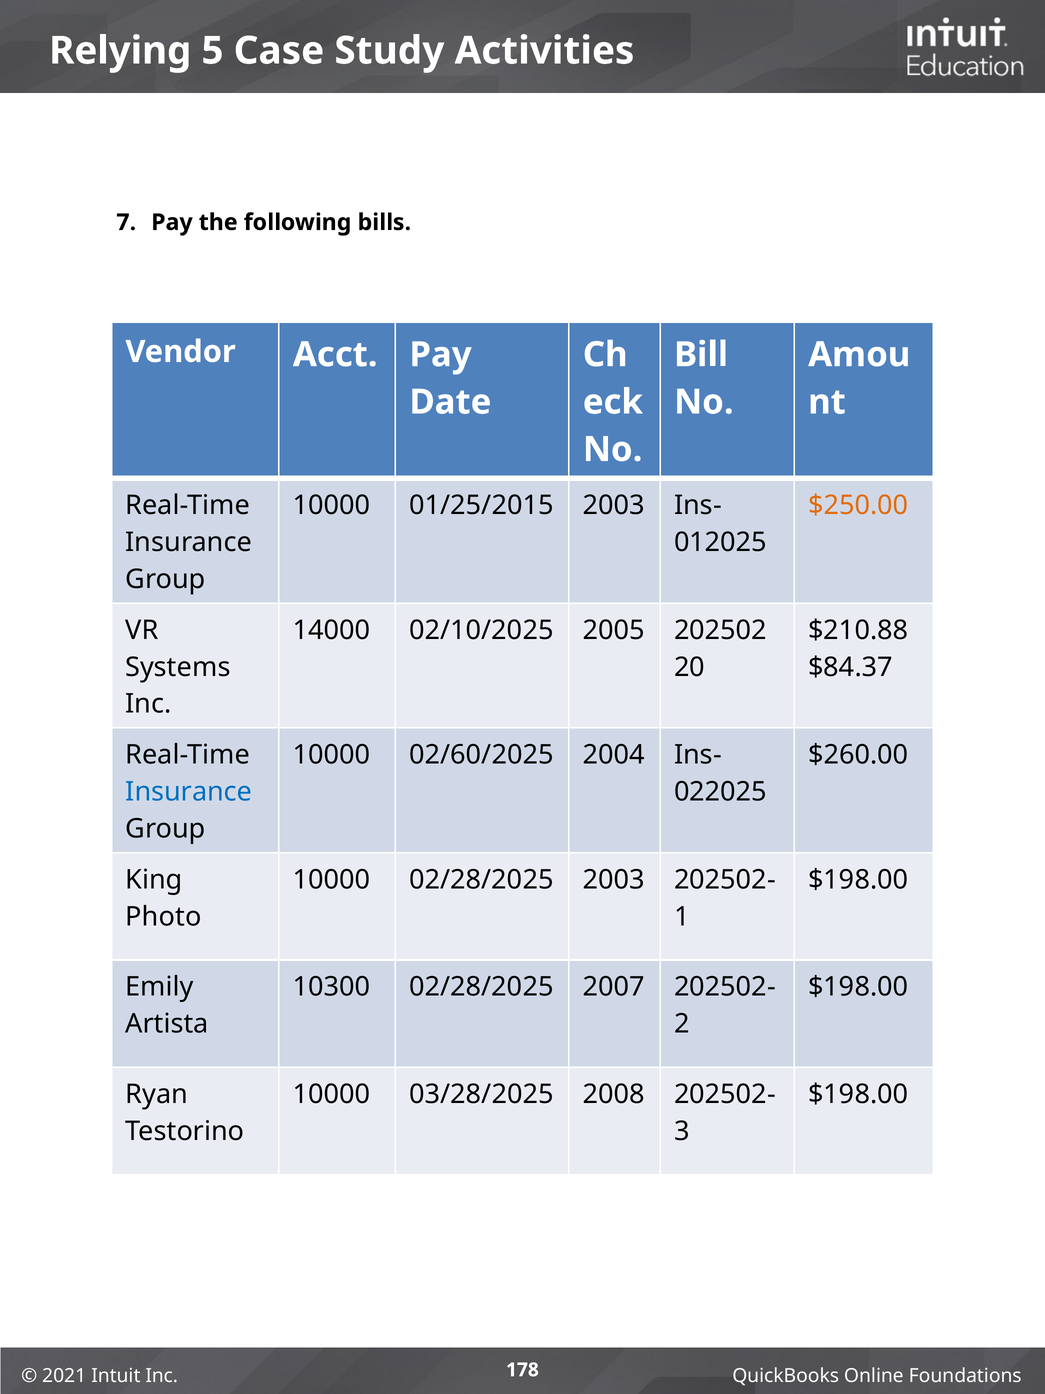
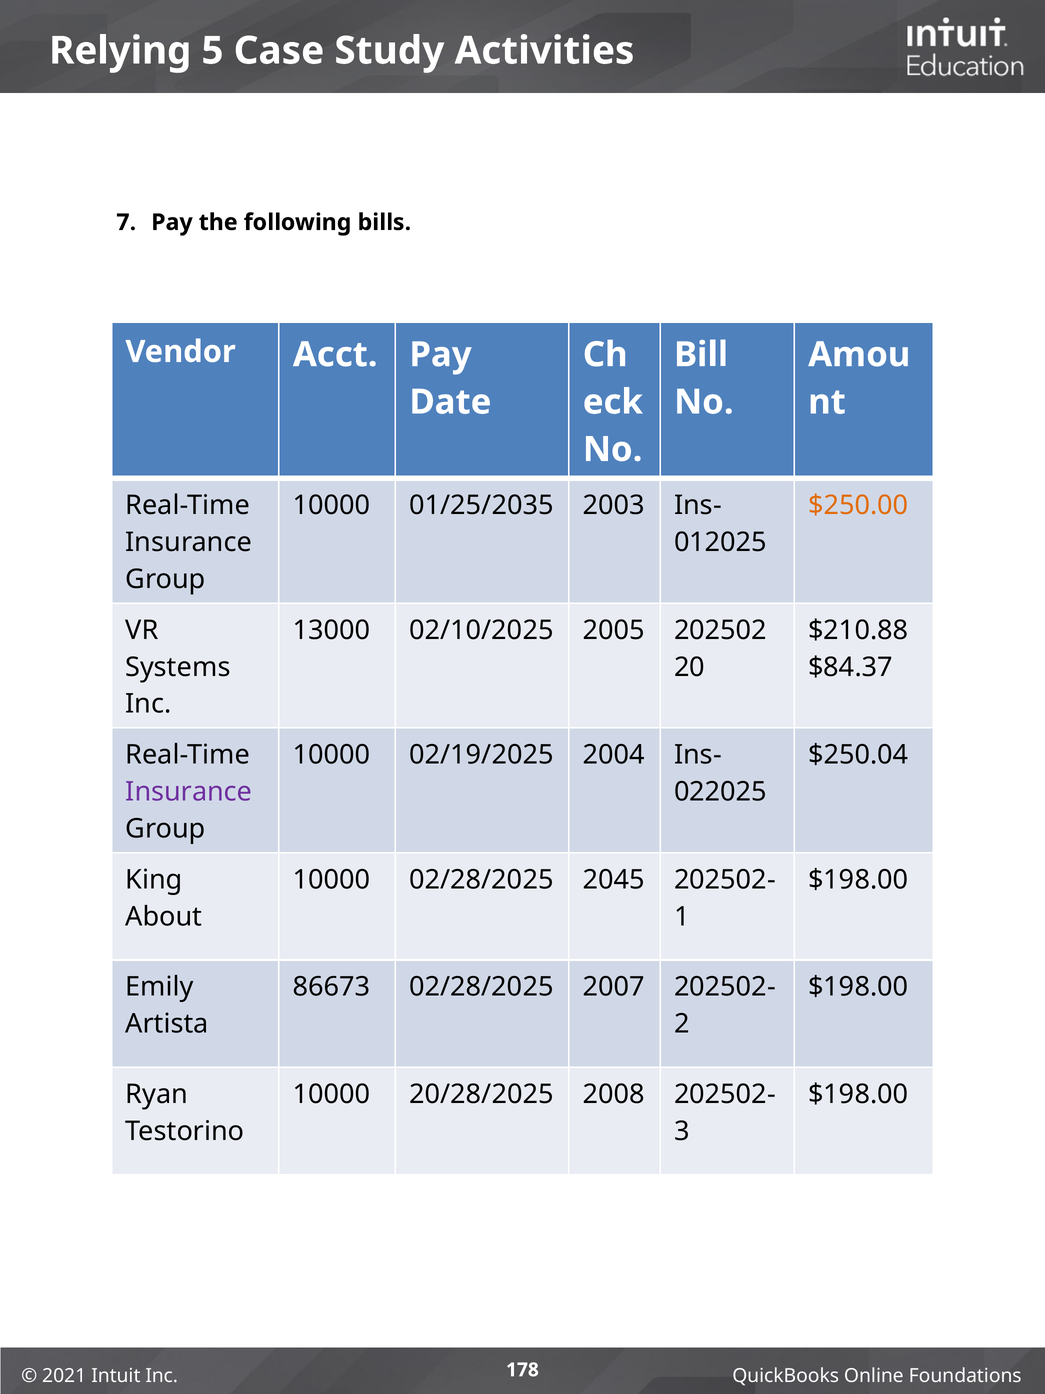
01/25/2015: 01/25/2015 -> 01/25/2035 (481, 505)
14000: 14000 -> 13000 (332, 630)
02/60/2025: 02/60/2025 -> 02/19/2025 (481, 755)
$260.00: $260.00 -> $250.04 (858, 755)
Insurance colour: blue -> purple (189, 792)
02/28/2025 2003: 2003 -> 2045 (614, 879)
Photo: Photo -> About (164, 916)
10300: 10300 -> 86673 (332, 987)
03/28/2025: 03/28/2025 -> 20/28/2025 (481, 1094)
